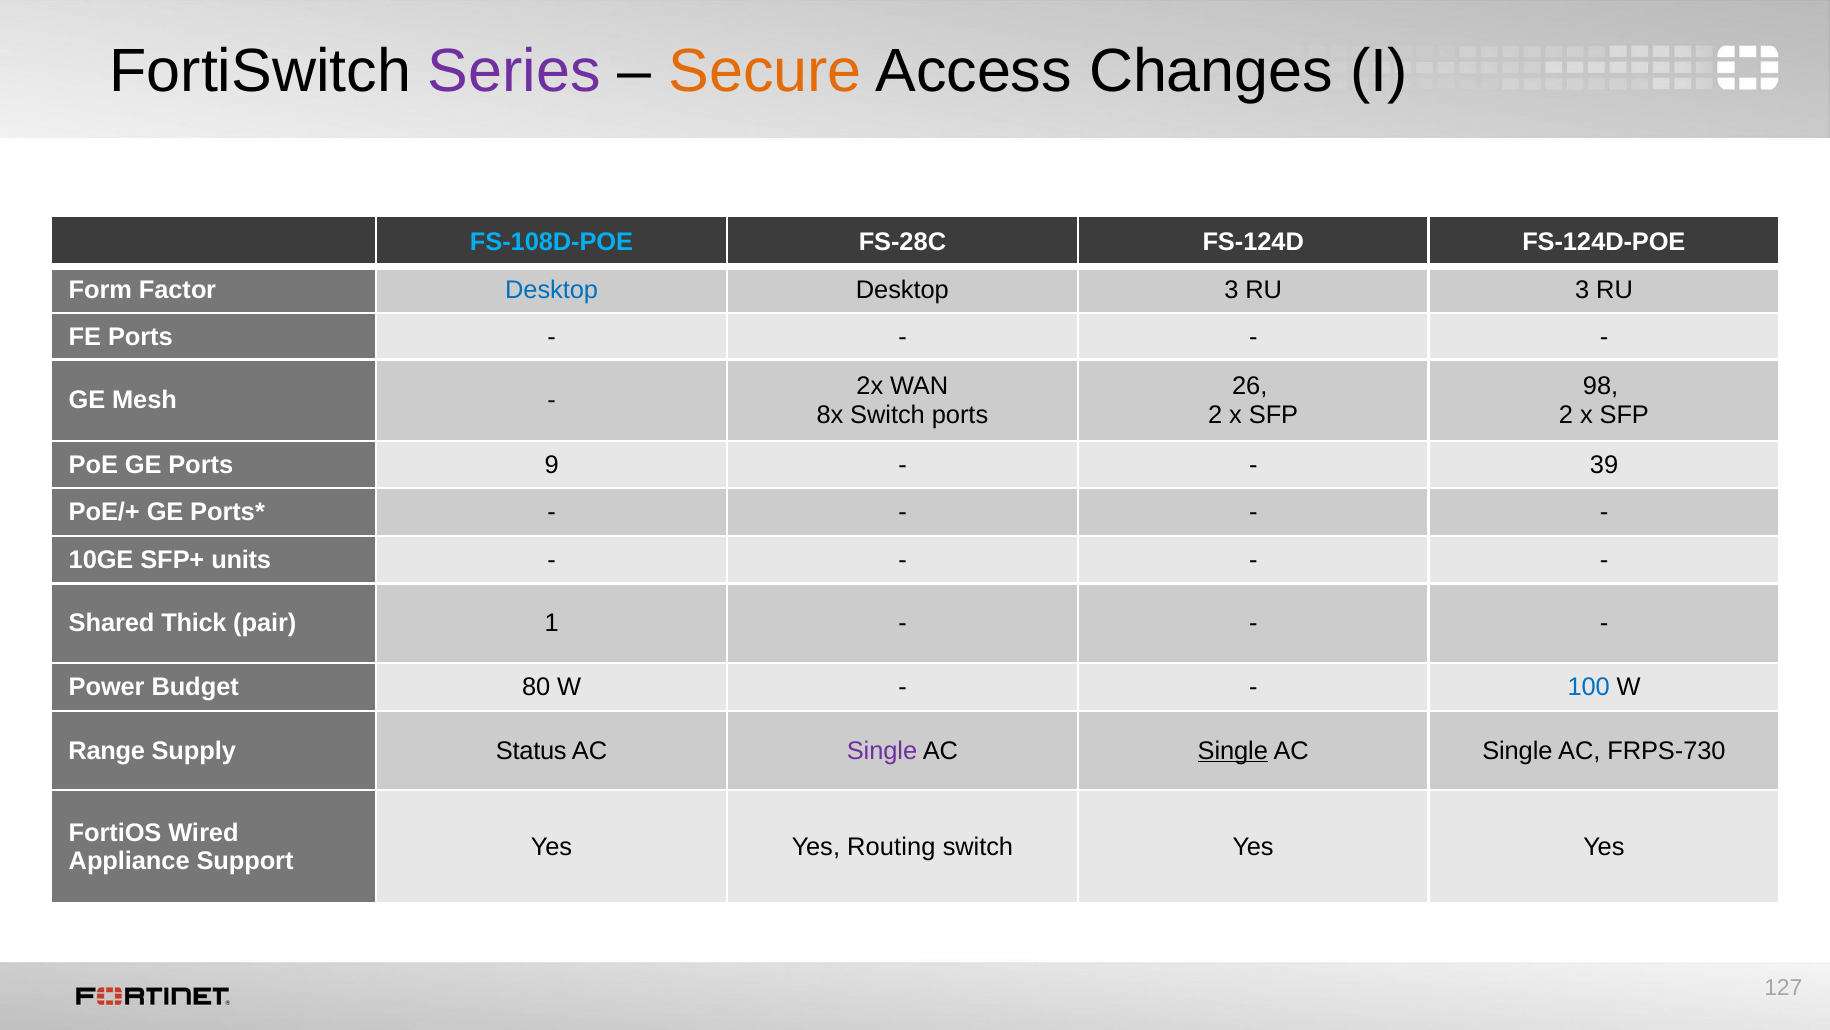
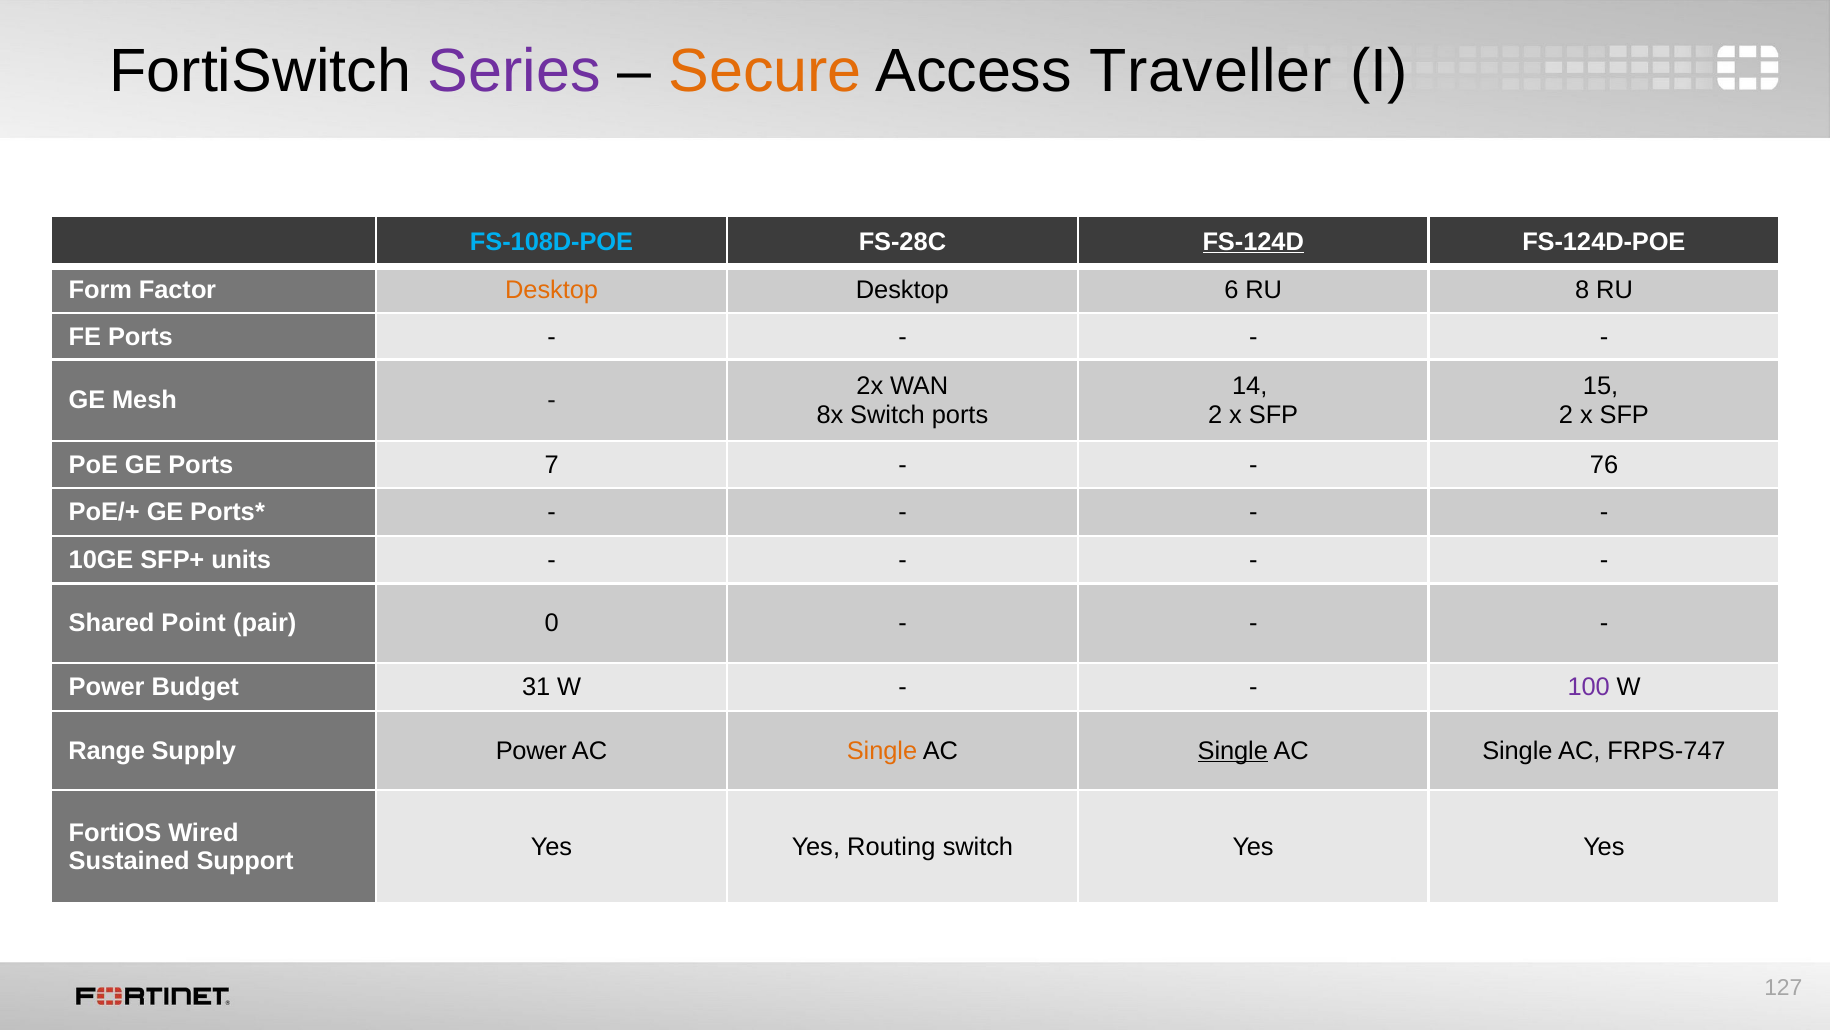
Changes: Changes -> Traveller (1211, 72)
FS-124D underline: none -> present (1253, 242)
Desktop colour: blue -> orange (552, 290)
Desktop 3: 3 -> 6 (1231, 290)
RU 3: 3 -> 8 (1582, 290)
26: 26 -> 14 (1250, 386)
98: 98 -> 15 (1601, 386)
9: 9 -> 7 (552, 465)
39: 39 -> 76 (1604, 465)
Thick: Thick -> Point (194, 623)
1: 1 -> 0 (552, 623)
80: 80 -> 31 (536, 687)
100 colour: blue -> purple (1589, 687)
Supply Status: Status -> Power (531, 750)
Single colour: purple -> orange (882, 750)
FRPS-730: FRPS-730 -> FRPS-747 (1666, 750)
Appliance: Appliance -> Sustained (129, 861)
